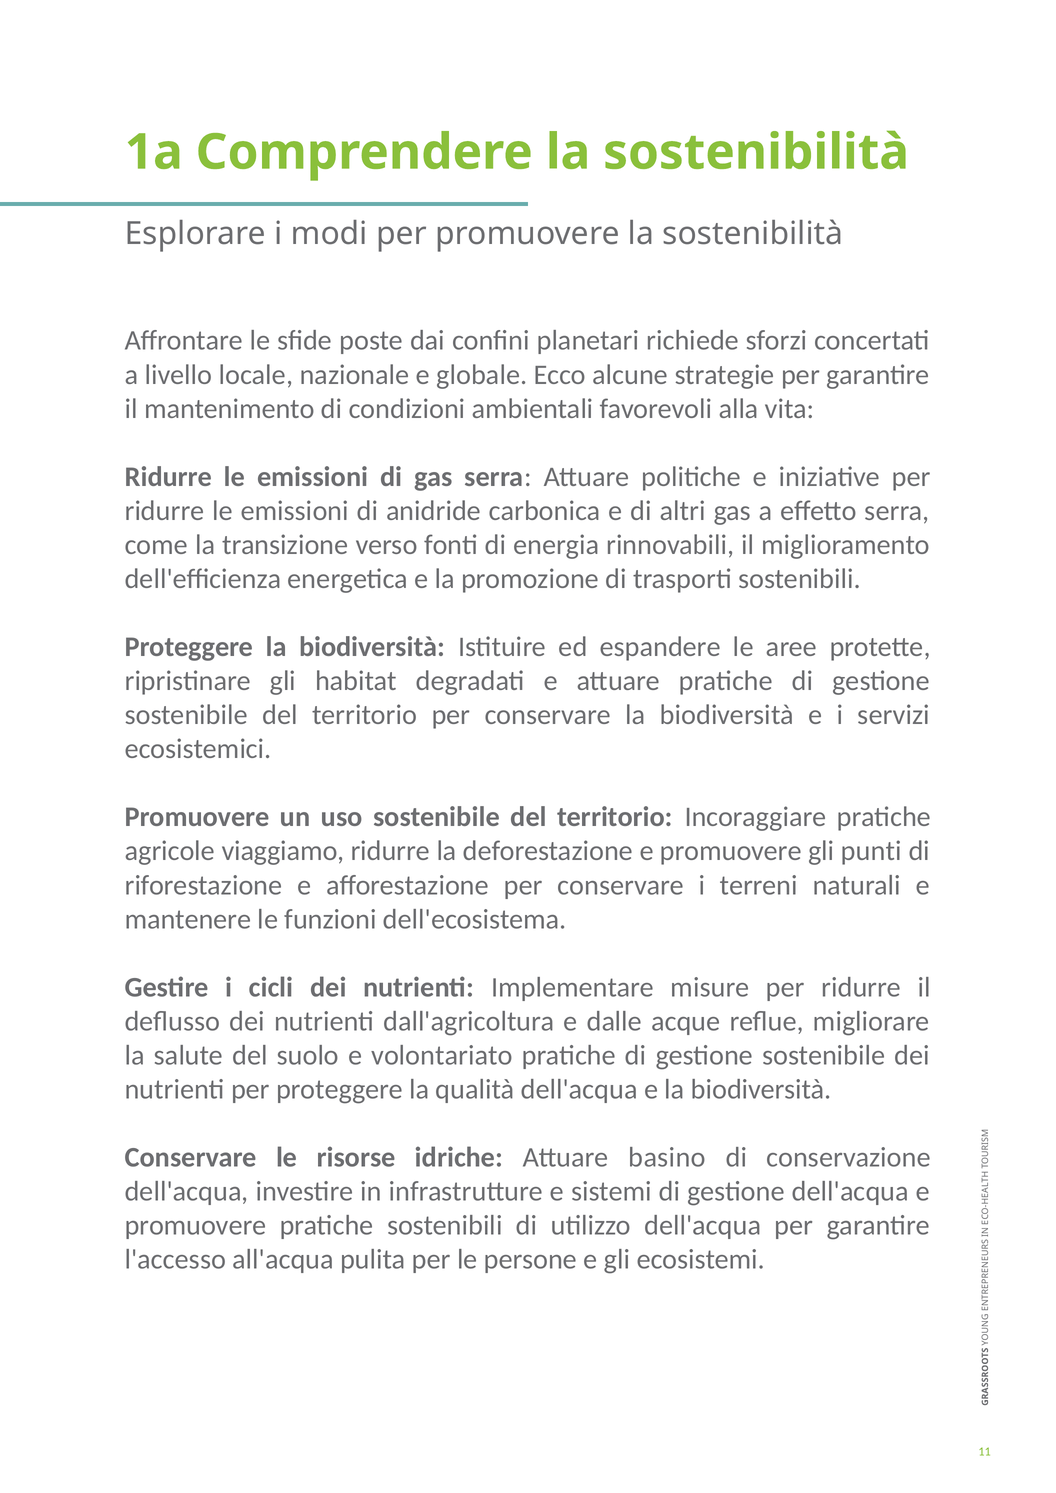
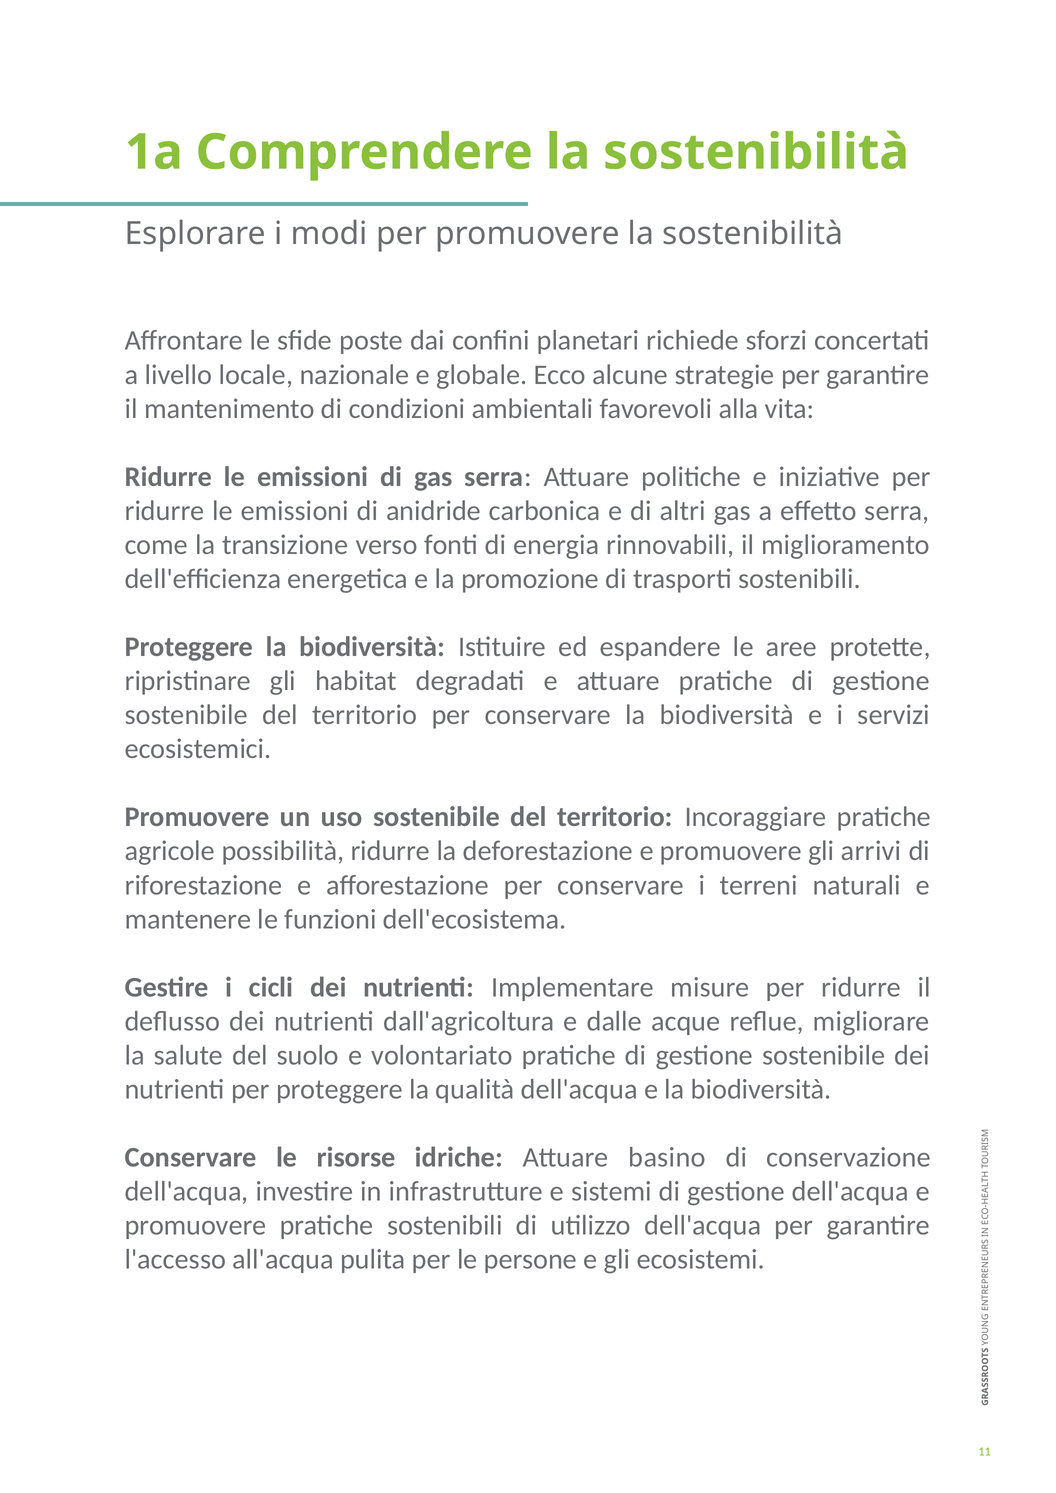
viaggiamo: viaggiamo -> possibilità (283, 851)
punti: punti -> arrivi (871, 851)
